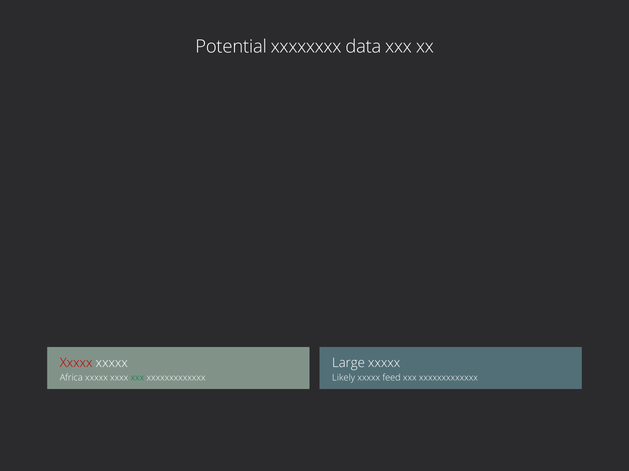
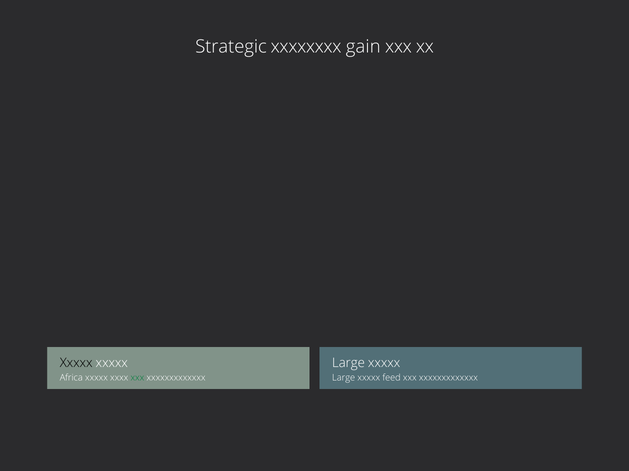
Potential: Potential -> Strategic (231, 47)
data: data -> gain (363, 47)
Xxxxx colour: red -> black (76, 363)
Likely: Likely -> Large (344, 378)
